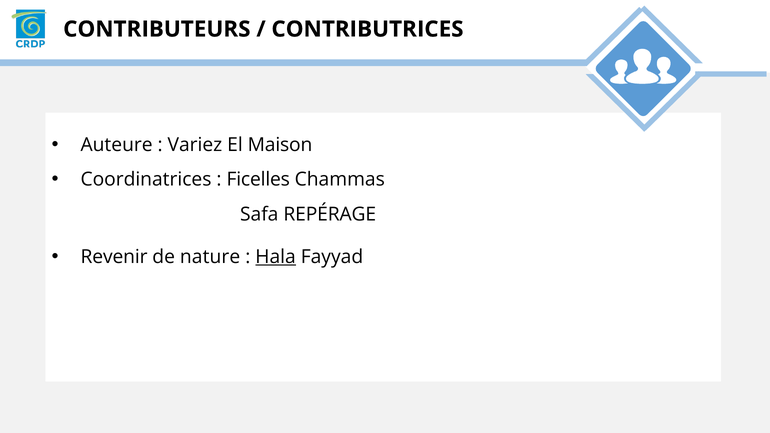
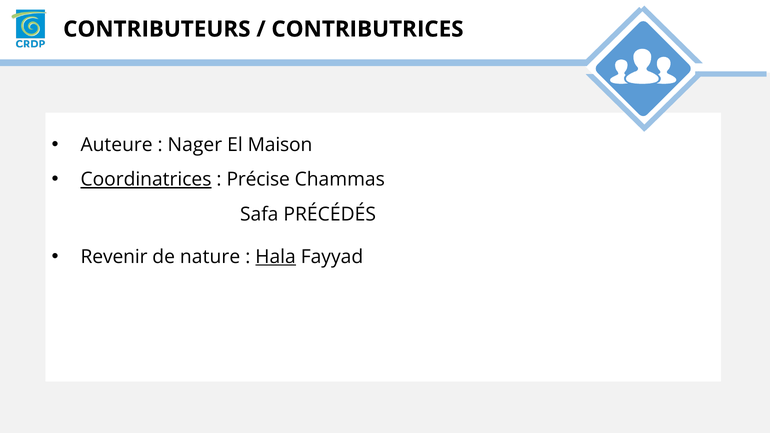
Variez: Variez -> Nager (195, 145)
Coordinatrices underline: none -> present (146, 180)
Ficelles: Ficelles -> Précise (258, 180)
REPÉRAGE: REPÉRAGE -> PRÉCÉDÉS (330, 214)
